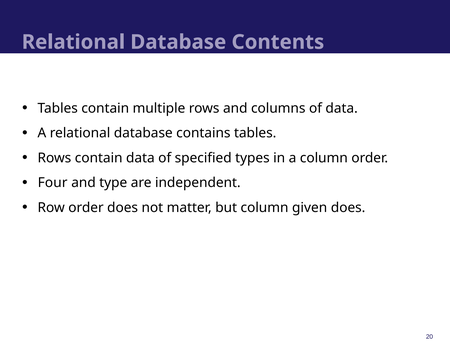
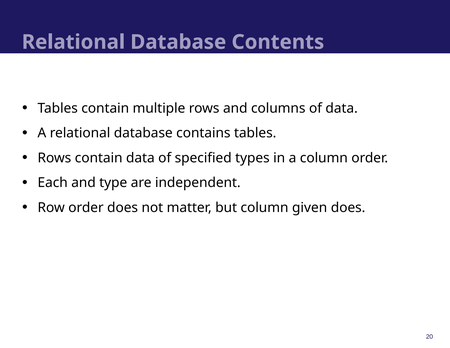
Four: Four -> Each (53, 183)
